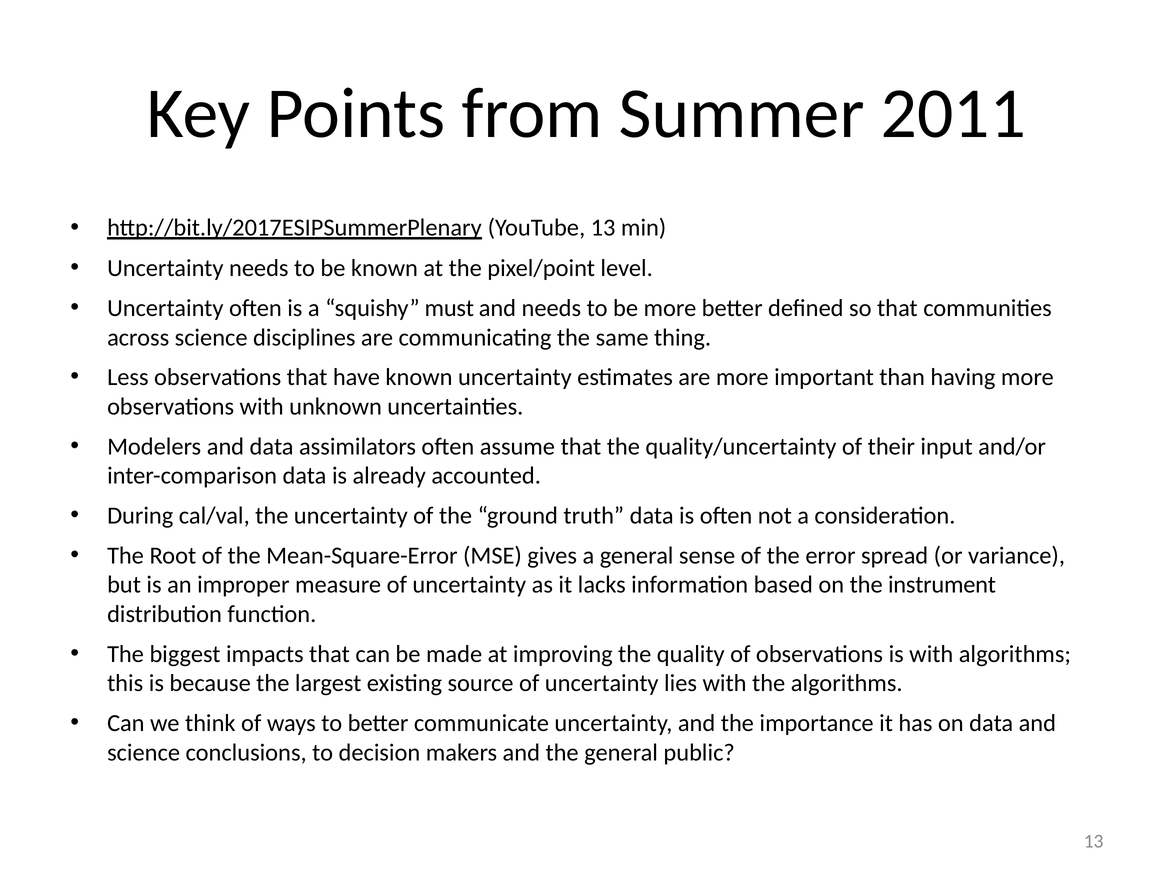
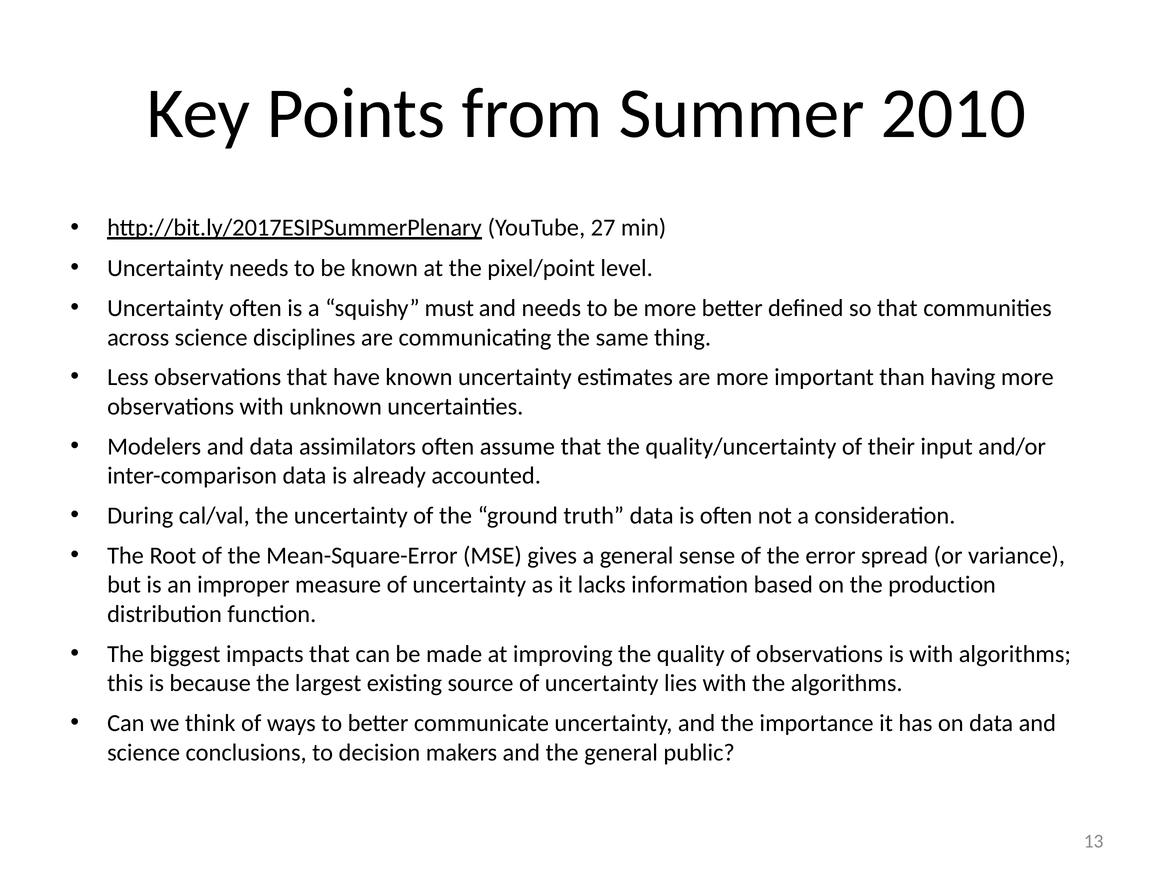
2011: 2011 -> 2010 (953, 114)
YouTube 13: 13 -> 27 (603, 228)
instrument: instrument -> production (942, 584)
